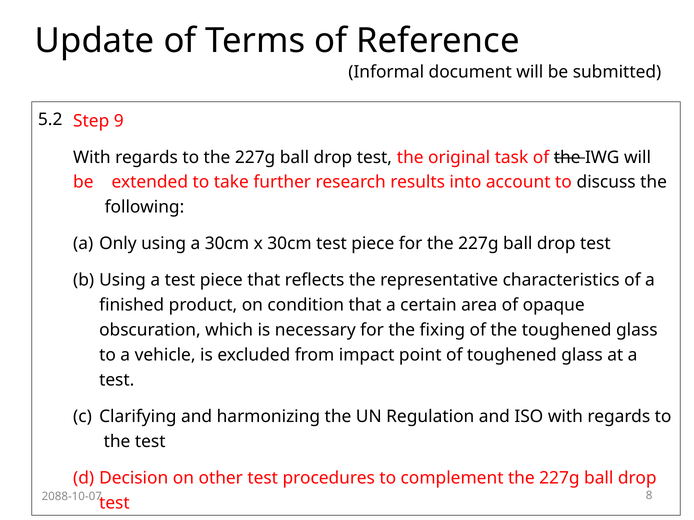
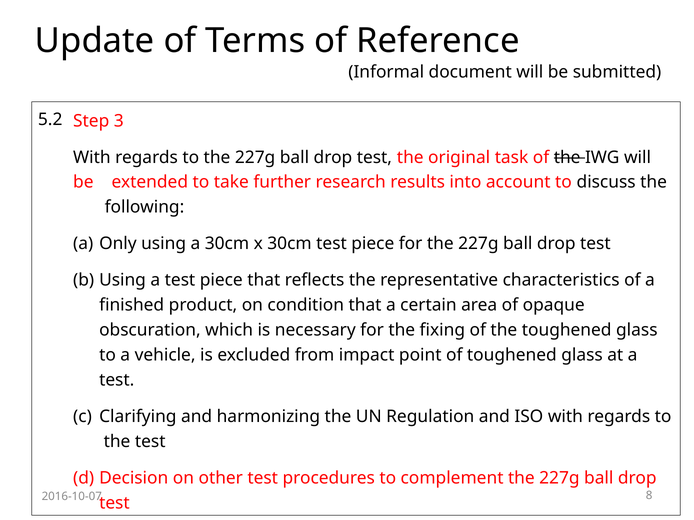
9: 9 -> 3 (119, 121)
2088-10-07: 2088-10-07 -> 2016-10-07 (72, 497)
